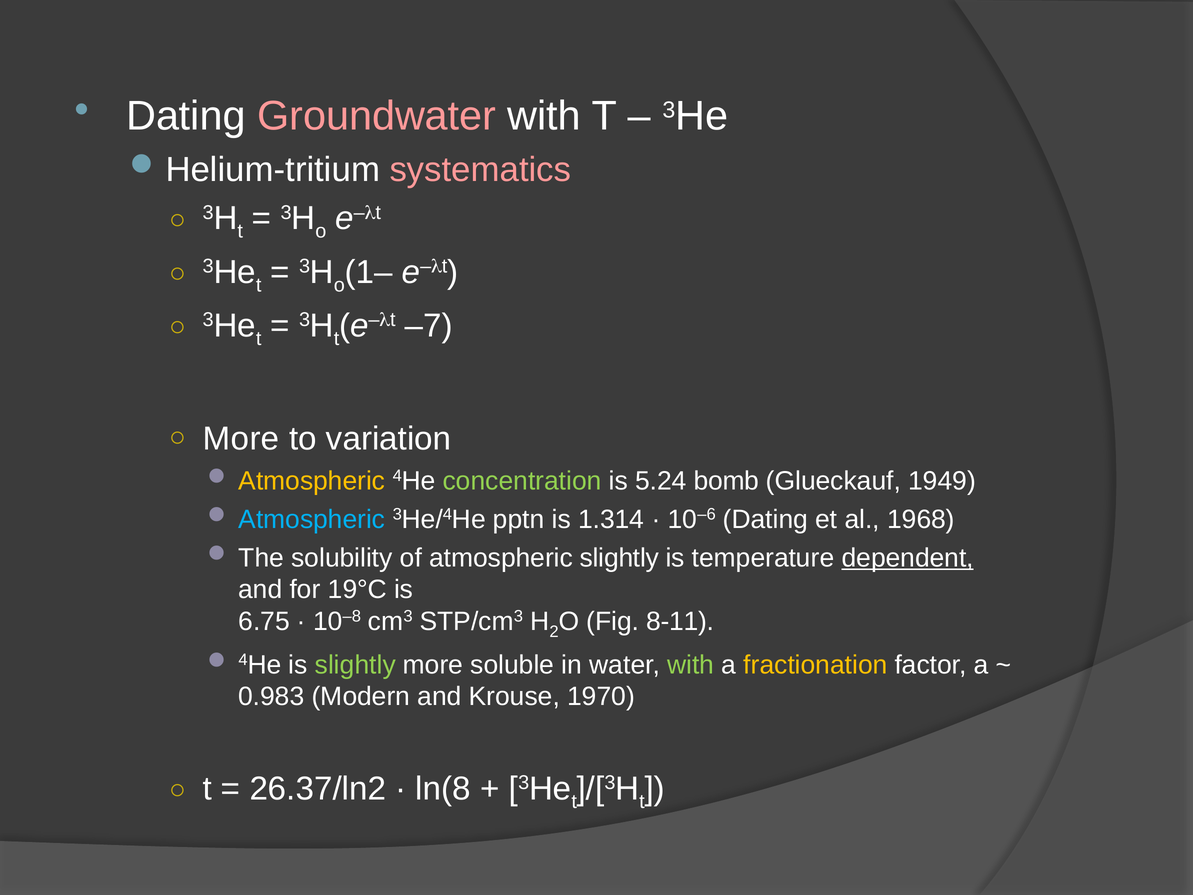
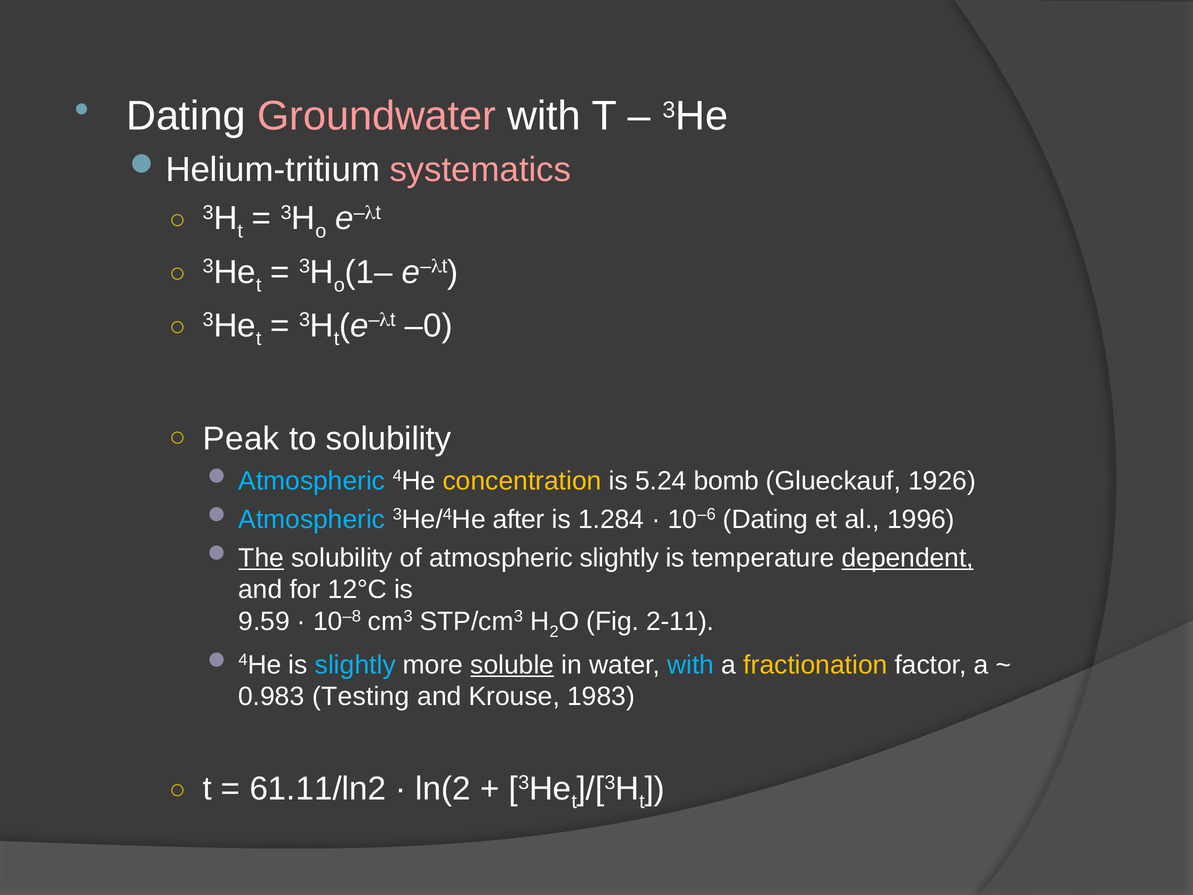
–7: –7 -> –0 (429, 326)
More: More -> Peak (241, 439)
to variation: variation -> solubility (389, 439)
Atmospheric colour: yellow -> light blue (312, 481)
concentration colour: light green -> yellow (522, 481)
1949: 1949 -> 1926 (942, 481)
pptn: pptn -> after (519, 519)
1.314: 1.314 -> 1.284 (611, 519)
1968: 1968 -> 1996 (921, 519)
The underline: none -> present (261, 558)
19°C: 19°C -> 12°C (357, 589)
6.75: 6.75 -> 9.59 (264, 621)
8-11: 8-11 -> 2-11 (680, 621)
slightly colour: light green -> light blue (355, 665)
soluble underline: none -> present (512, 665)
with colour: light green -> light blue (691, 665)
Modern: Modern -> Testing (361, 697)
1970: 1970 -> 1983 (601, 697)
26.37/ln2: 26.37/ln2 -> 61.11/ln2 (318, 788)
ln(8: ln(8 -> ln(2 (443, 788)
